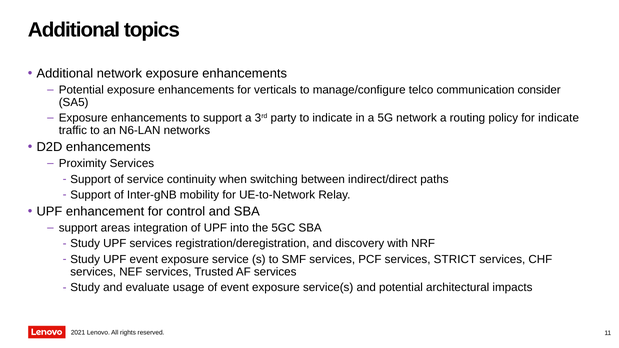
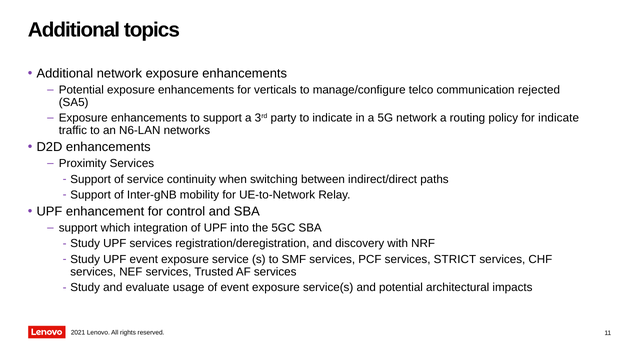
consider: consider -> rejected (539, 90)
areas: areas -> which (115, 228)
